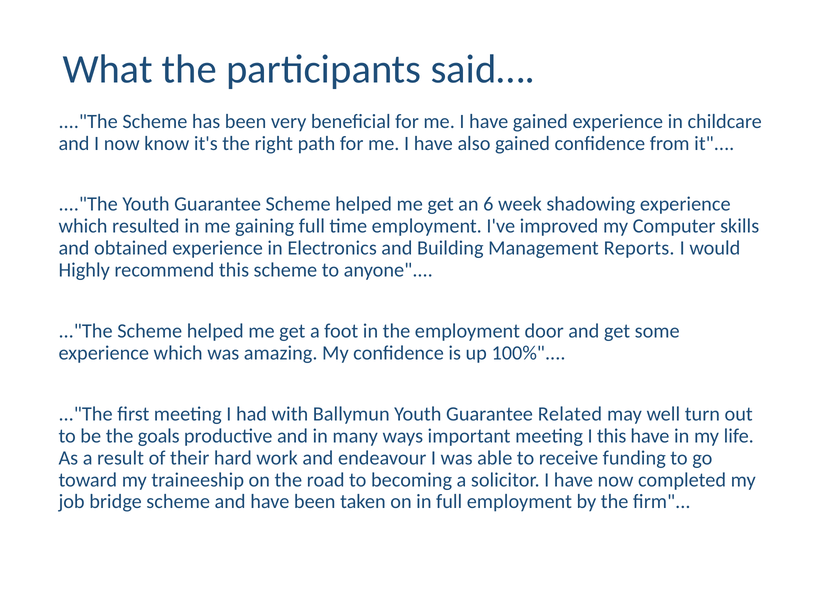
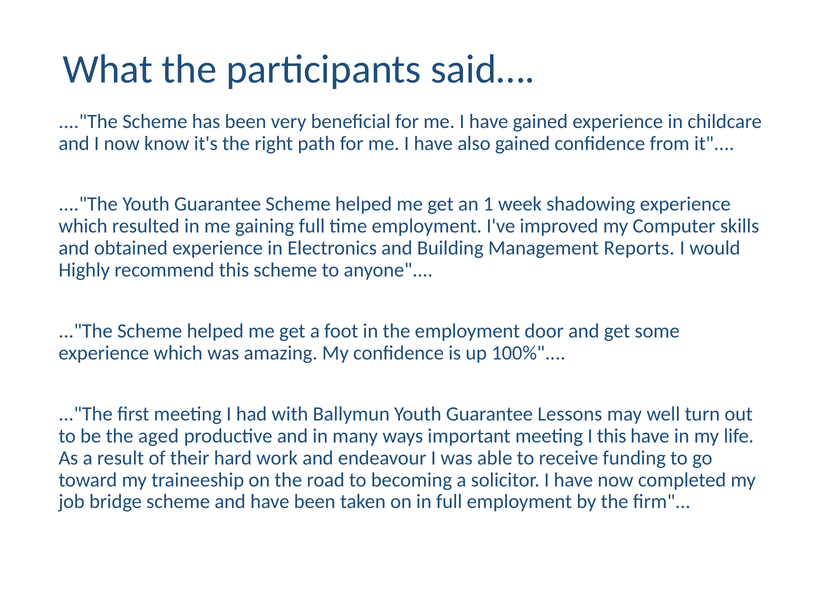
6: 6 -> 1 (488, 204)
Related: Related -> Lessons (570, 414)
goals: goals -> aged (158, 436)
